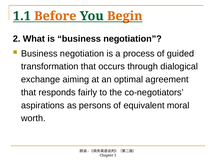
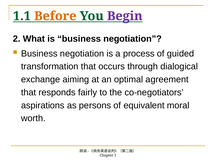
Begin colour: orange -> purple (125, 16)
